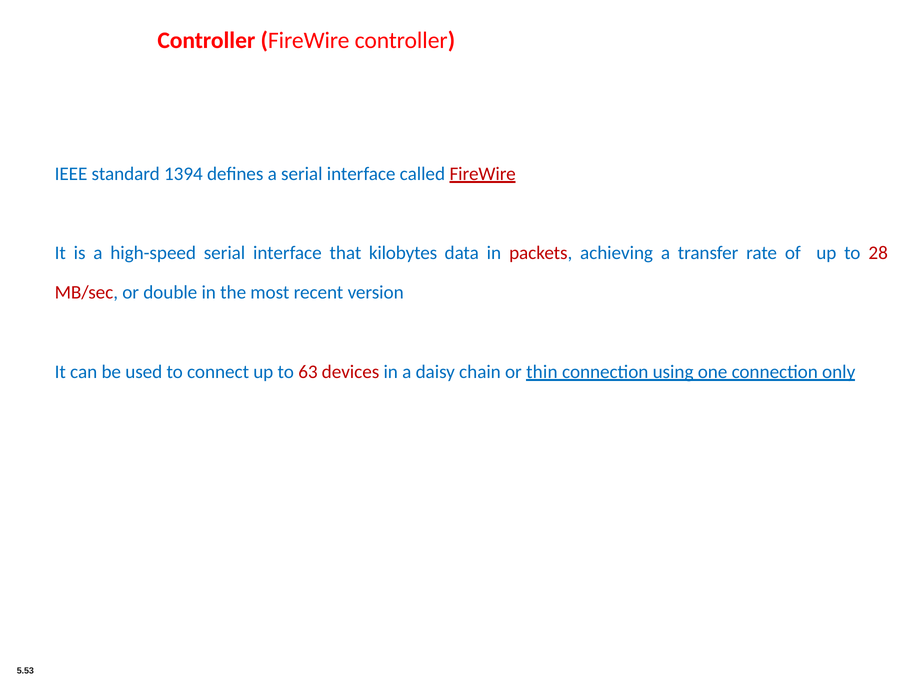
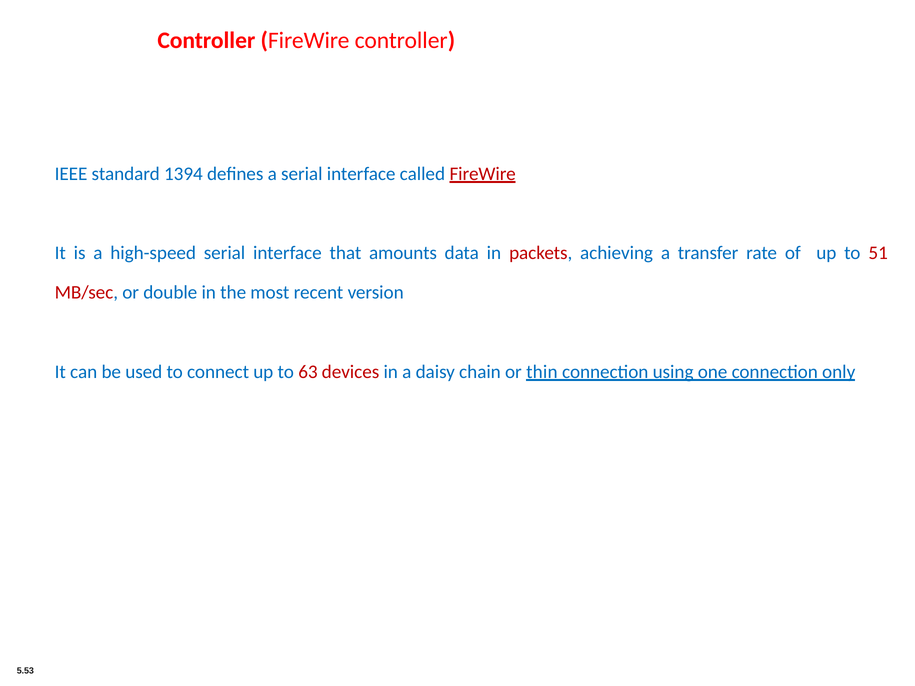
kilobytes: kilobytes -> amounts (403, 253)
28: 28 -> 51 (878, 253)
